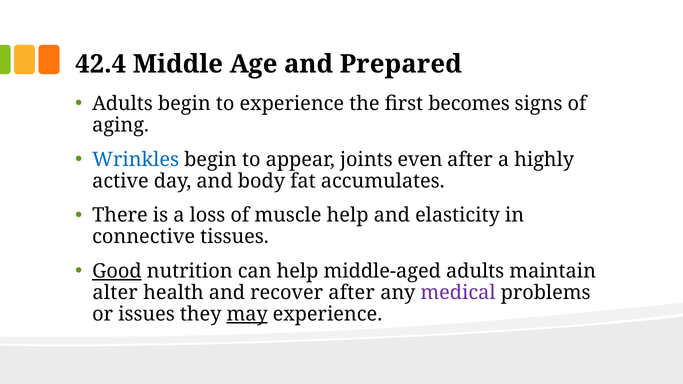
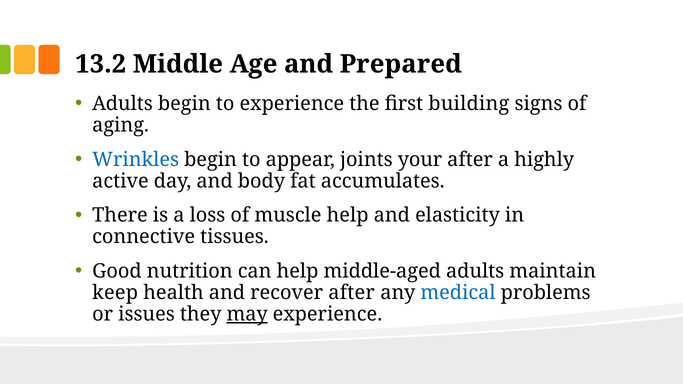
42.4: 42.4 -> 13.2 (101, 64)
becomes: becomes -> building (469, 104)
even: even -> your (420, 160)
Good underline: present -> none (117, 271)
alter: alter -> keep (115, 293)
medical colour: purple -> blue (458, 293)
